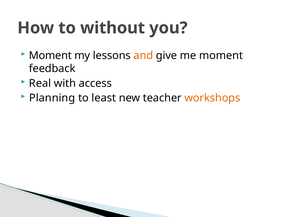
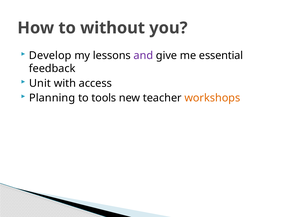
Moment: Moment -> Develop (50, 56)
and colour: orange -> purple (143, 56)
me moment: moment -> essential (221, 56)
Real: Real -> Unit (40, 83)
least: least -> tools (104, 98)
